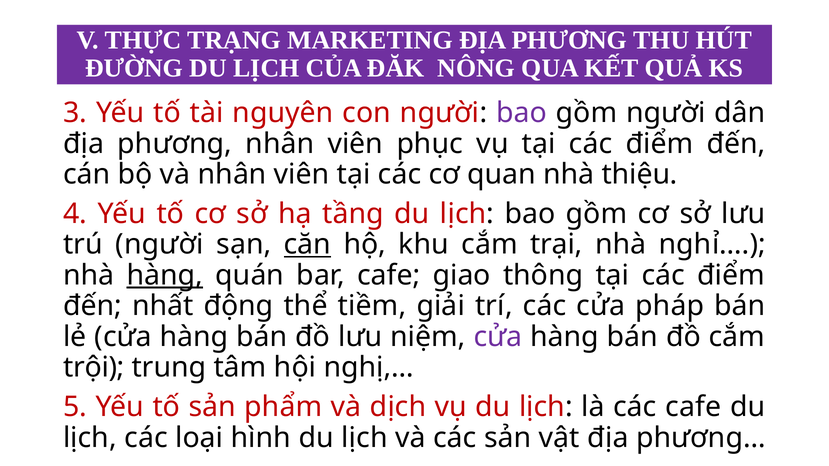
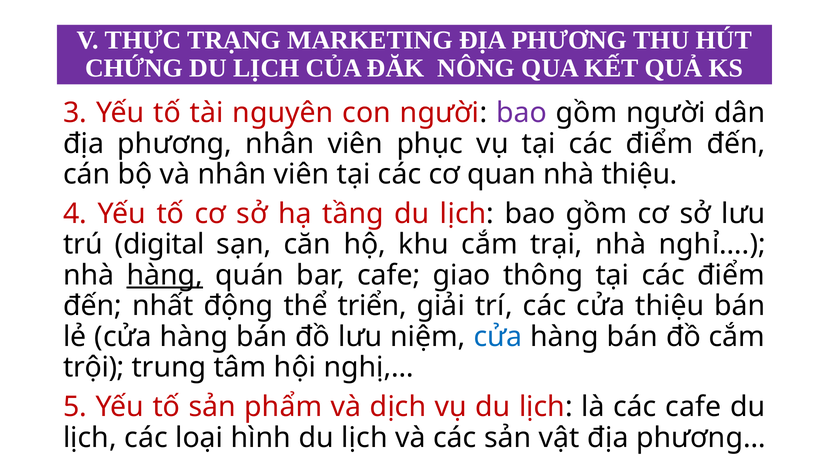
ĐƯỜNG: ĐƯỜNG -> CHỨNG (134, 68)
trú người: người -> digital (160, 245)
căn underline: present -> none (307, 245)
tiềm: tiềm -> triển (372, 306)
cửa pháp: pháp -> thiệu (670, 306)
cửa colour: purple -> blue (498, 337)
